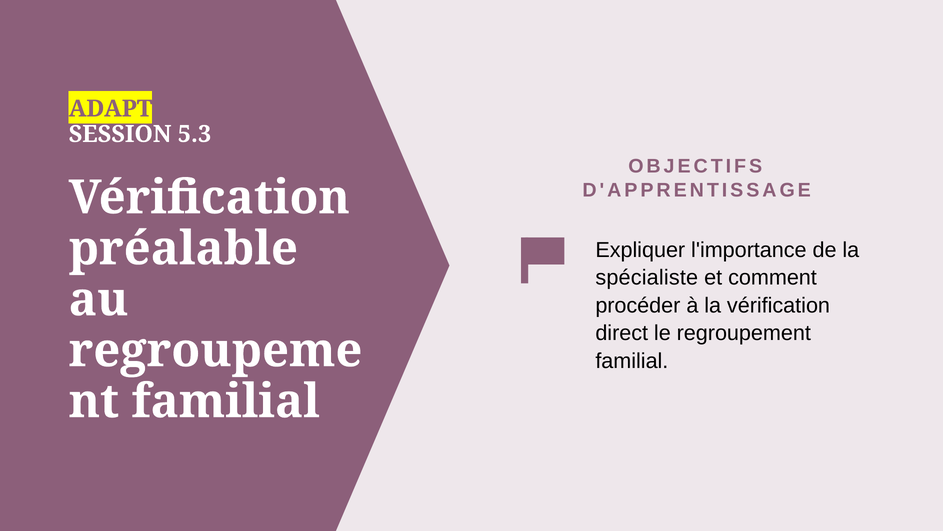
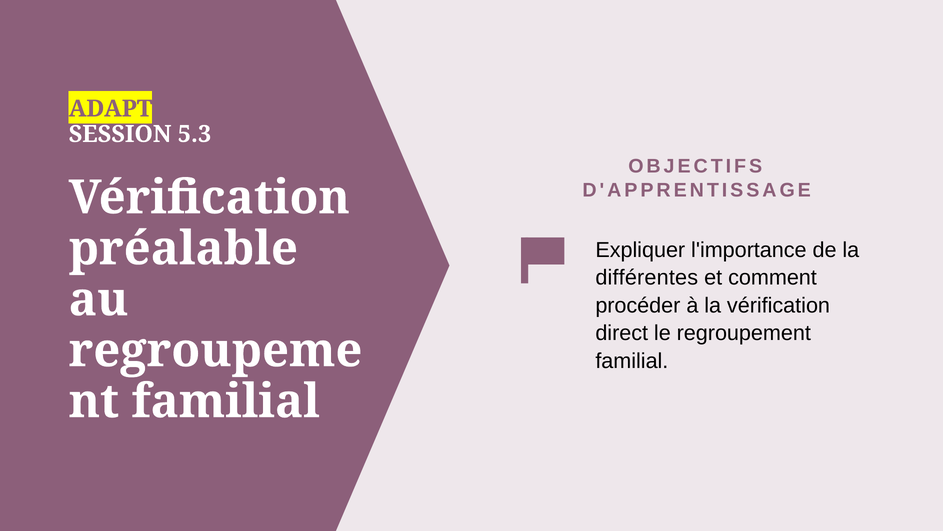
spécialiste: spécialiste -> différentes (647, 277)
